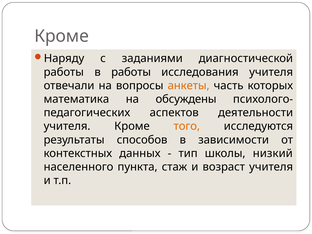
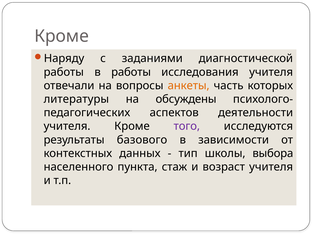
математика: математика -> литературы (76, 99)
того colour: orange -> purple (187, 126)
способов: способов -> базового (142, 140)
низкий: низкий -> выбора (273, 153)
